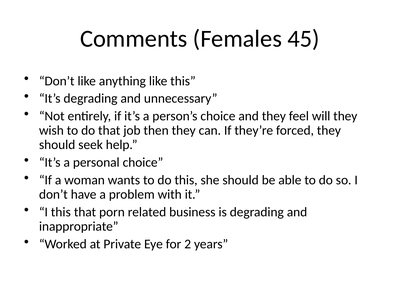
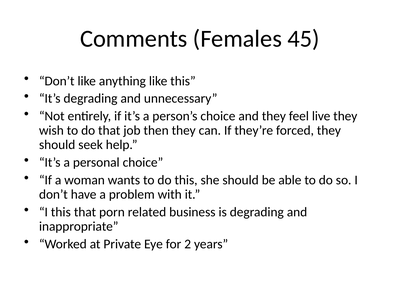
will: will -> live (321, 116)
